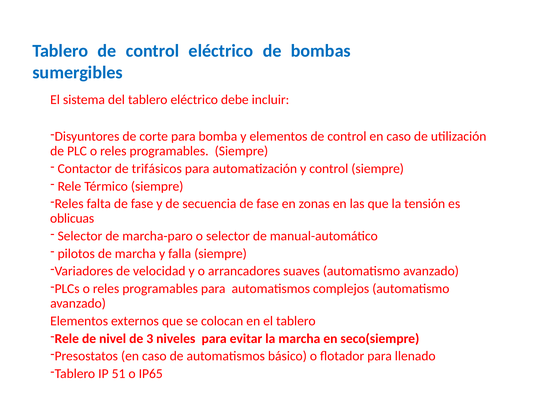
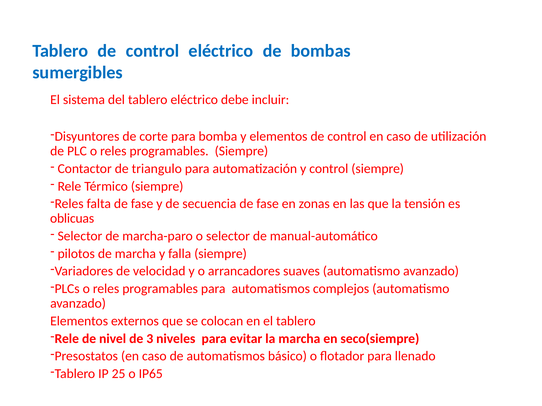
trifásicos: trifásicos -> triangulo (157, 169)
51: 51 -> 25 (119, 374)
